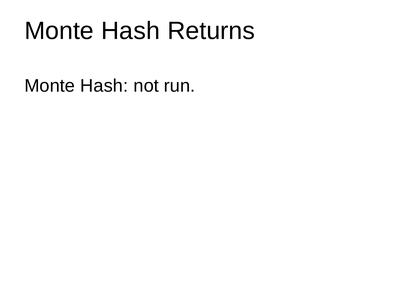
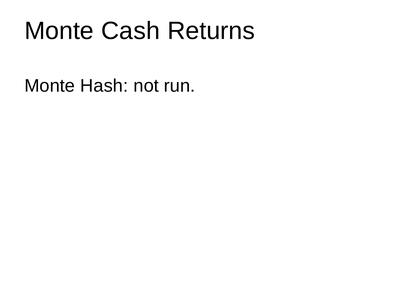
Hash: Hash -> Cash (131, 31)
